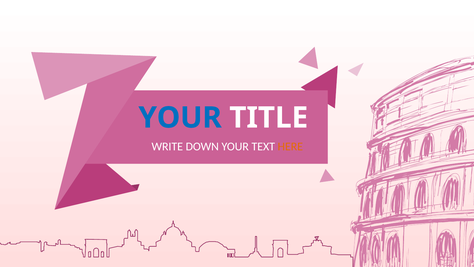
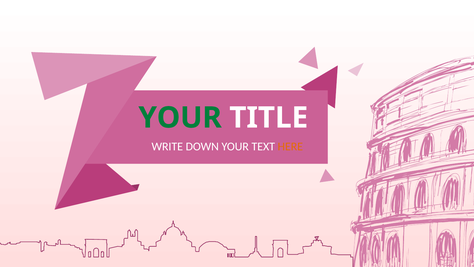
YOUR colour: blue -> green (180, 118)
